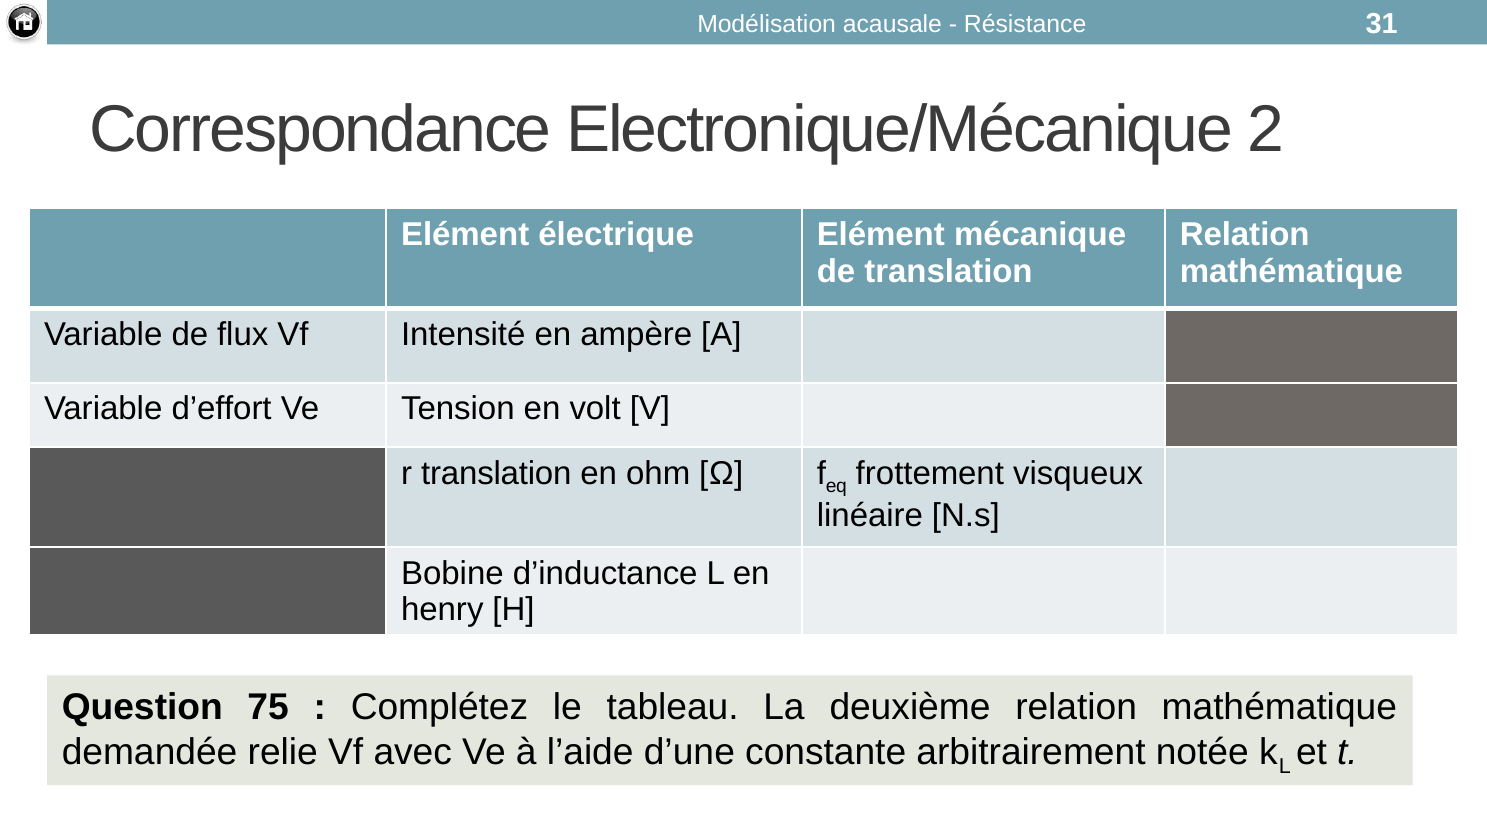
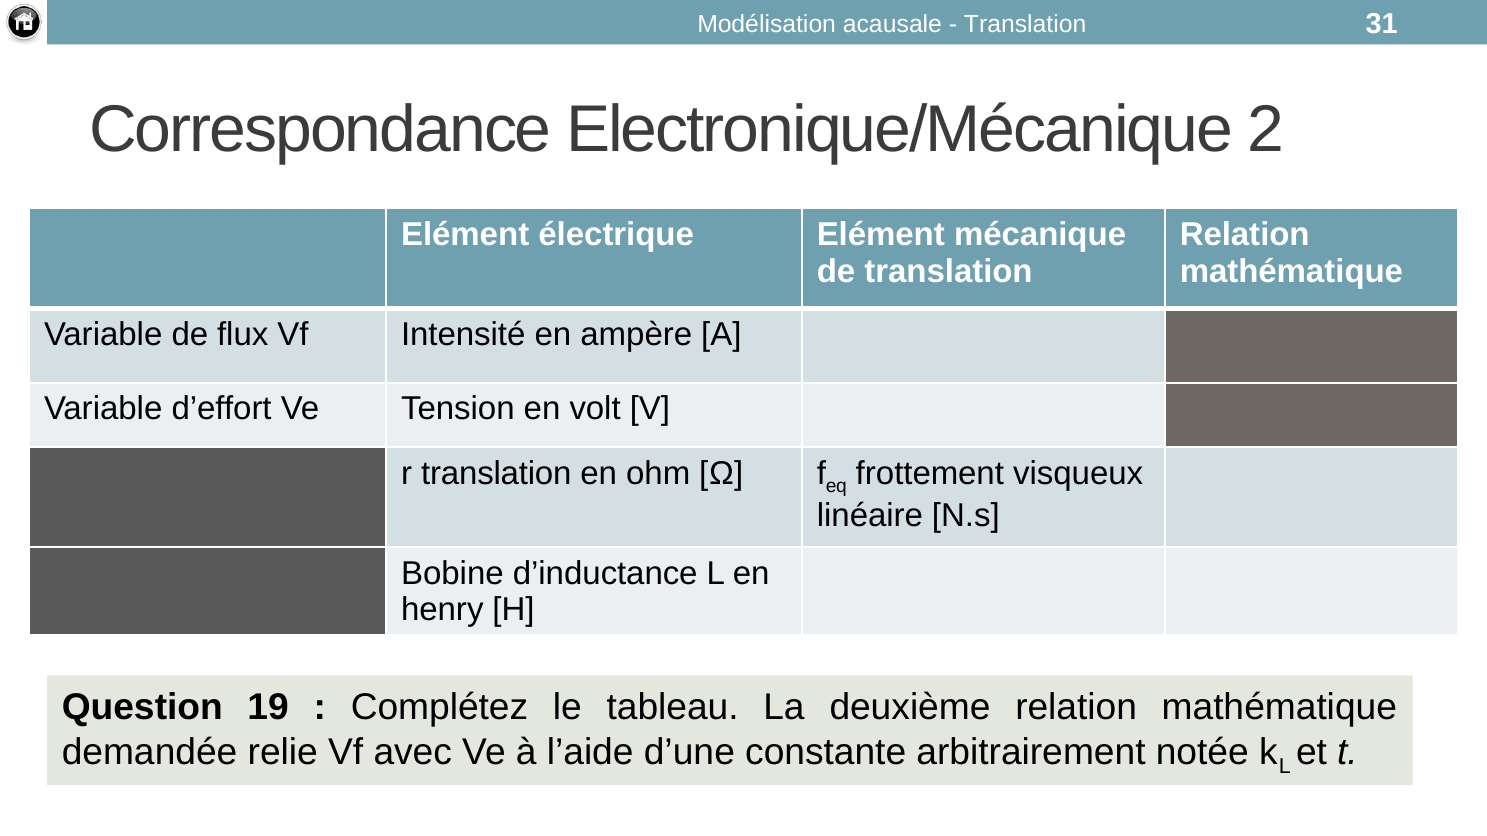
Résistance: Résistance -> Translation (1025, 24)
75: 75 -> 19 (268, 708)
